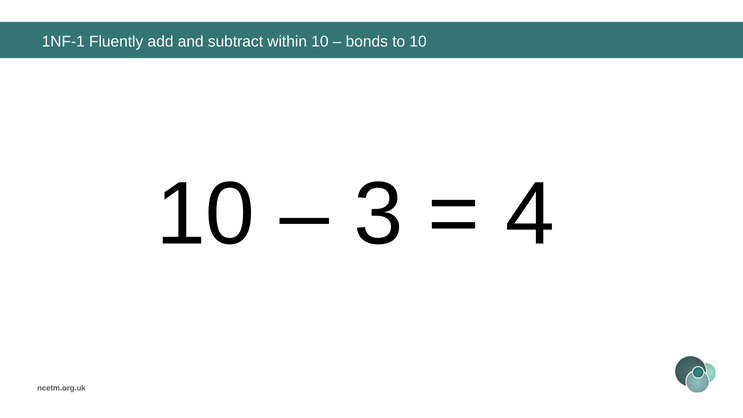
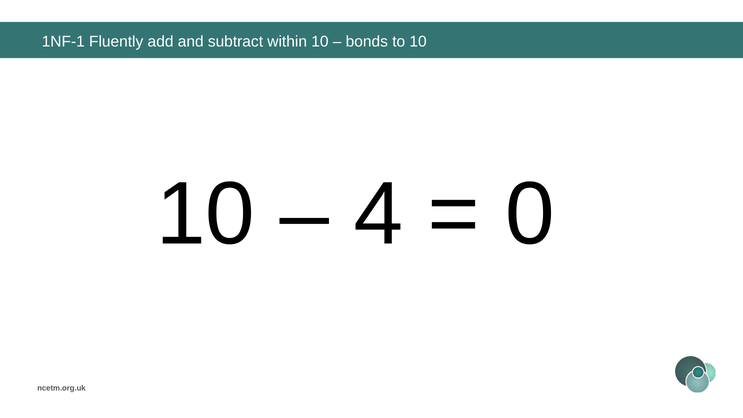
3: 3 -> 4 (378, 214)
4: 4 -> 0 (530, 214)
